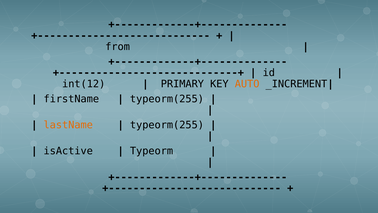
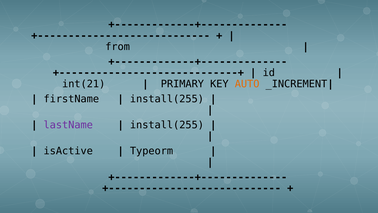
int(12: int(12 -> int(21 (84, 84)
typeorm(255: typeorm(255 -> install(255 (167, 99)
lastName colour: orange -> purple (68, 125)
typeorm(255: typeorm(255 -> install(255 (167, 125)
